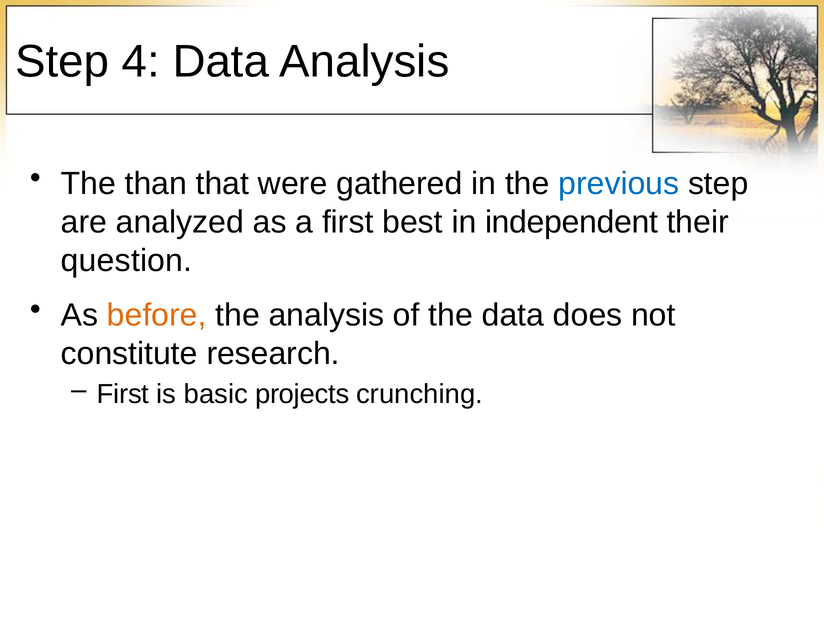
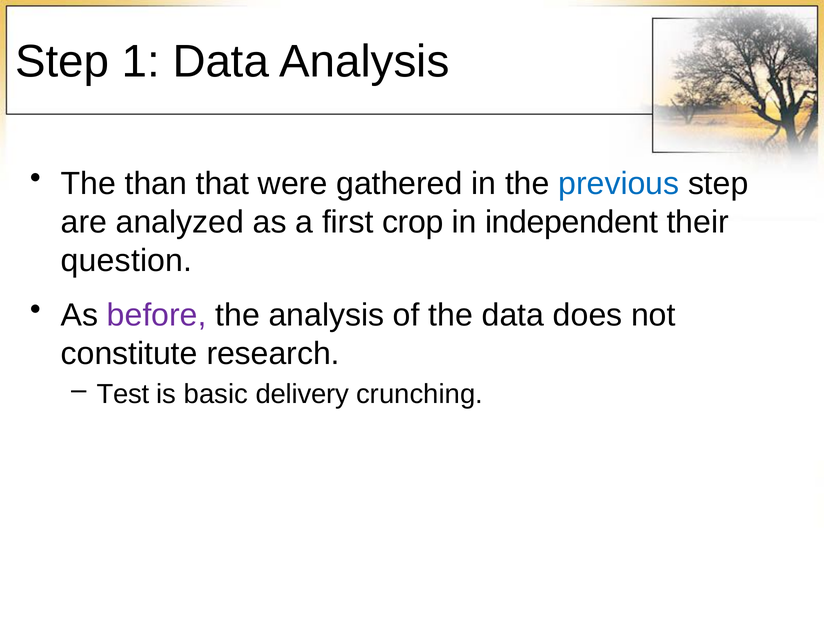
4: 4 -> 1 (141, 62)
best: best -> crop (413, 222)
before colour: orange -> purple (157, 315)
First: First -> Test (123, 394)
projects: projects -> delivery (302, 394)
